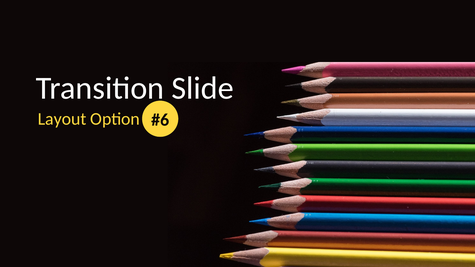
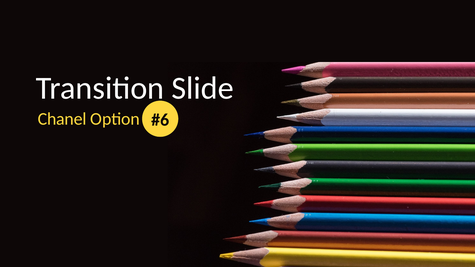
Layout: Layout -> Chanel (62, 119)
